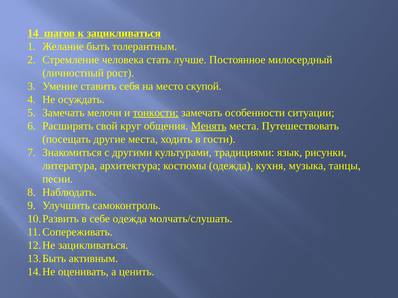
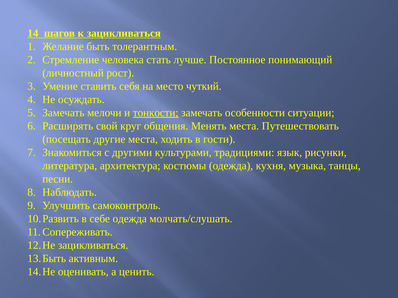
милосердный: милосердный -> понимающий (300, 60)
скупой: скупой -> чуткий (204, 86)
Менять underline: present -> none (209, 126)
